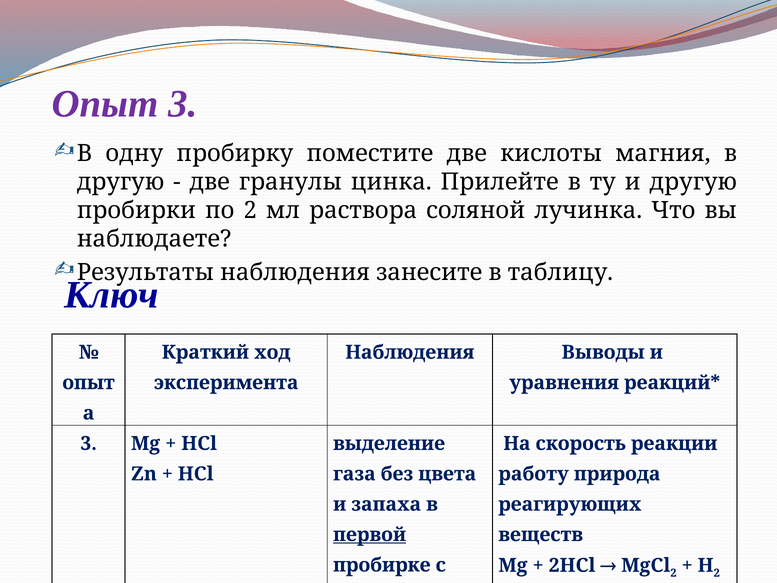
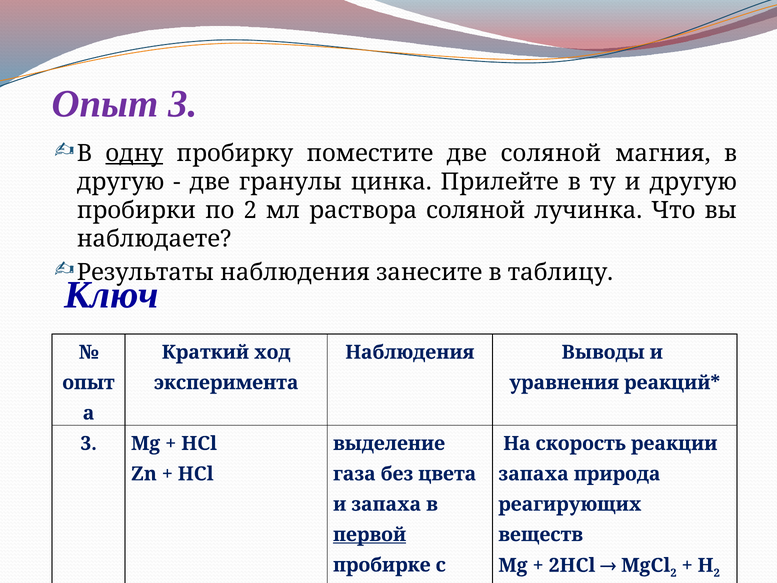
одну underline: none -> present (134, 154)
две кислоты: кислоты -> соляной (551, 154)
работу: работу -> запаха (534, 474)
